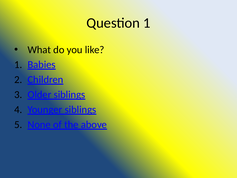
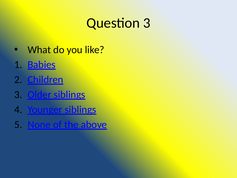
Question 1: 1 -> 3 (147, 23)
